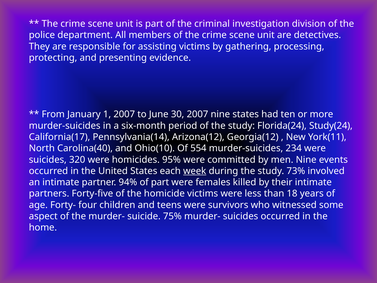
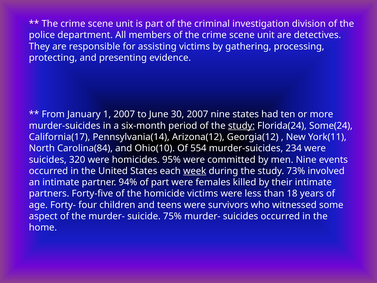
study underline: none -> present (241, 126)
Study(24: Study(24 -> Some(24 (331, 126)
Carolina(40: Carolina(40 -> Carolina(84 (85, 148)
